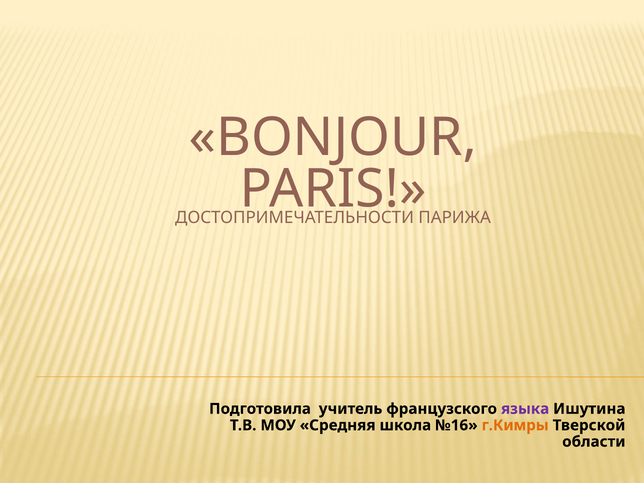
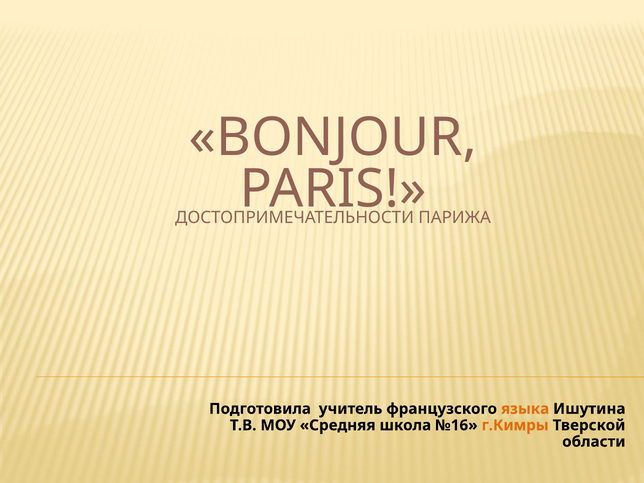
языка colour: purple -> orange (525, 409)
